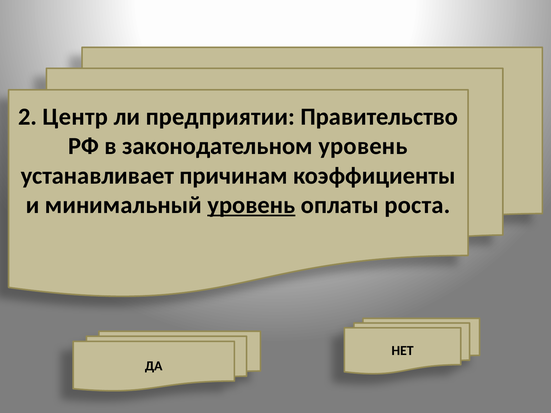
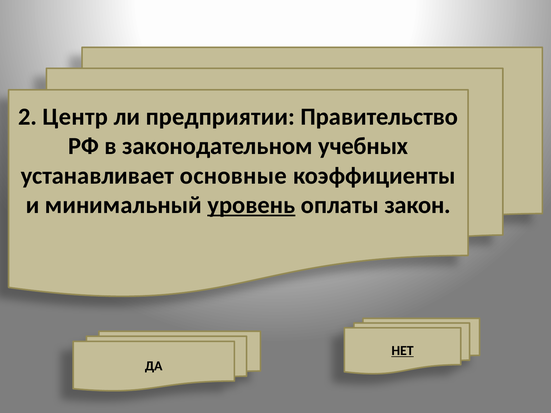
законодательном уровень: уровень -> учебных (363, 146)
причинам: причинам -> основные (233, 176)
роста: роста -> закон (418, 205)
НЕТ underline: none -> present (403, 351)
